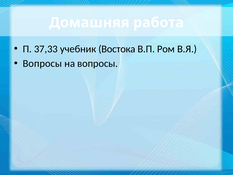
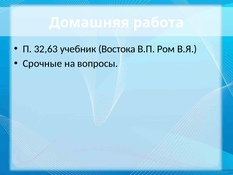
37,33: 37,33 -> 32,63 (46, 49)
Вопросы: Вопросы -> Срочные (42, 63)
